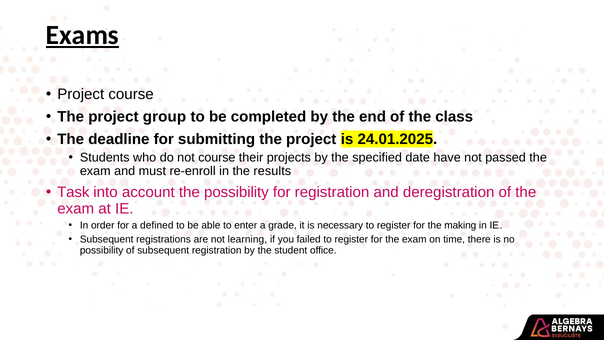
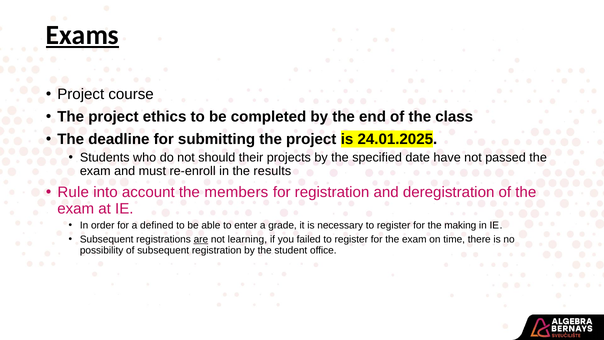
group: group -> ethics (165, 117)
not course: course -> should (217, 157)
Task: Task -> Rule (73, 192)
the possibility: possibility -> members (236, 192)
are underline: none -> present (201, 239)
